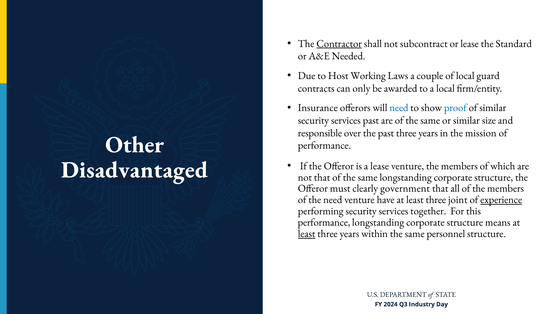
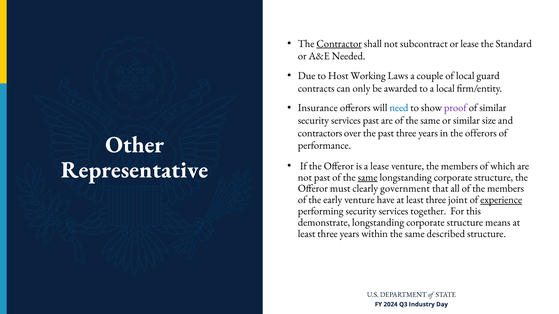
proof colour: blue -> purple (455, 108)
responsible: responsible -> contractors (320, 133)
the mission: mission -> offerors (481, 133)
Disadvantaged: Disadvantaged -> Representative (134, 170)
not that: that -> past (322, 177)
same underline: none -> present (368, 177)
the need: need -> early (333, 200)
performance: performance -> demonstrate (324, 223)
least underline: present -> none (307, 234)
personnel: personnel -> described (446, 234)
